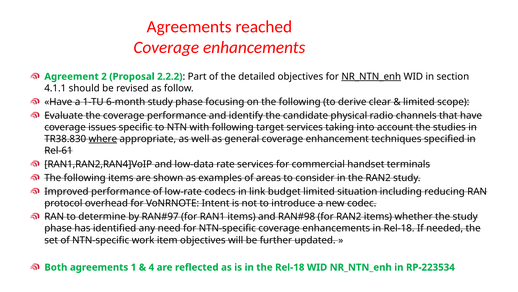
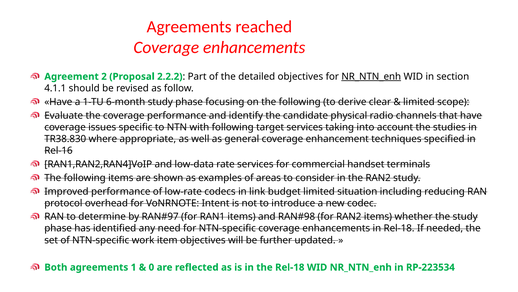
where underline: present -> none (103, 139)
Rel-61: Rel-61 -> Rel-16 (58, 150)
4: 4 -> 0 (151, 267)
